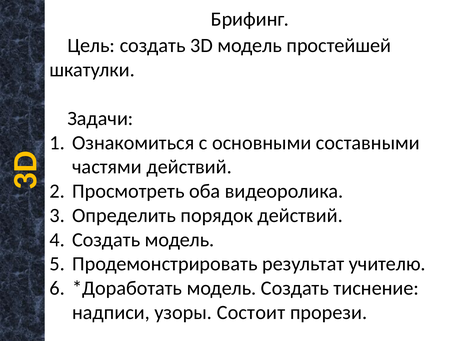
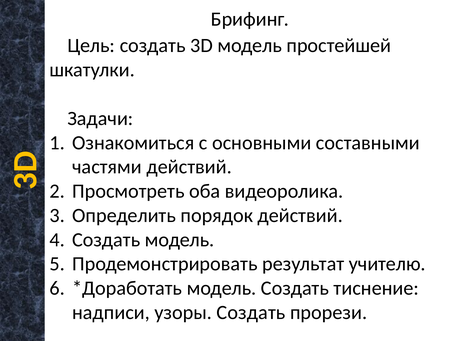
узоры Состоит: Состоит -> Создать (251, 313)
